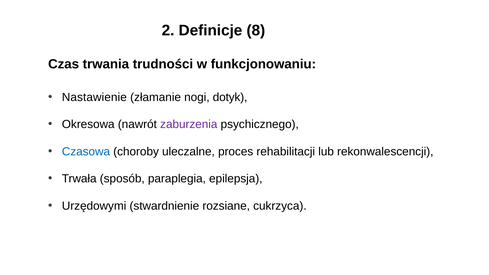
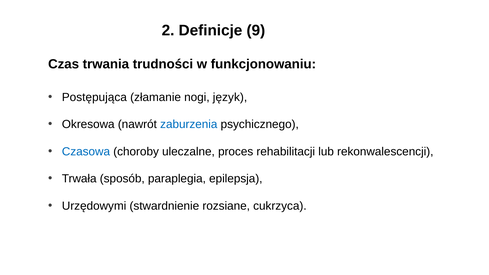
8: 8 -> 9 (256, 30)
Nastawienie: Nastawienie -> Postępująca (94, 97)
dotyk: dotyk -> język (230, 97)
zaburzenia colour: purple -> blue (189, 124)
